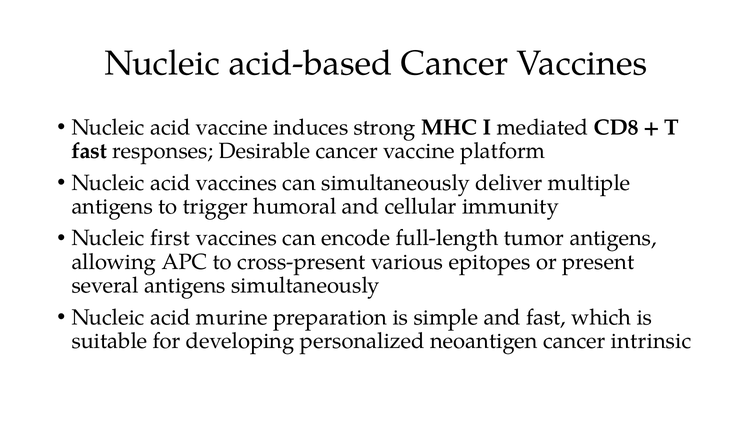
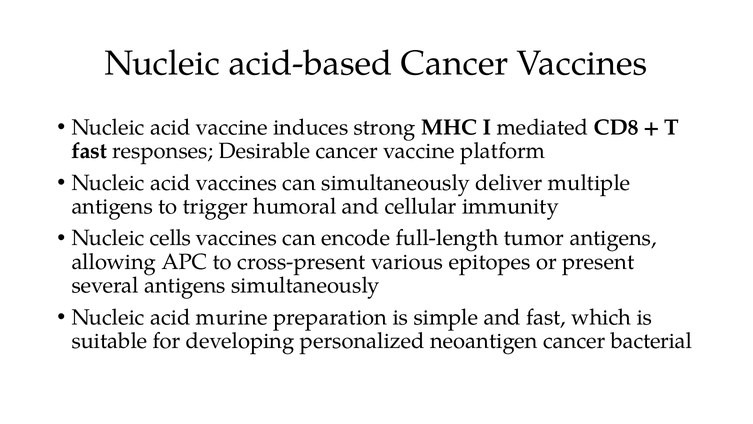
first: first -> cells (170, 238)
intrinsic: intrinsic -> bacterial (651, 341)
